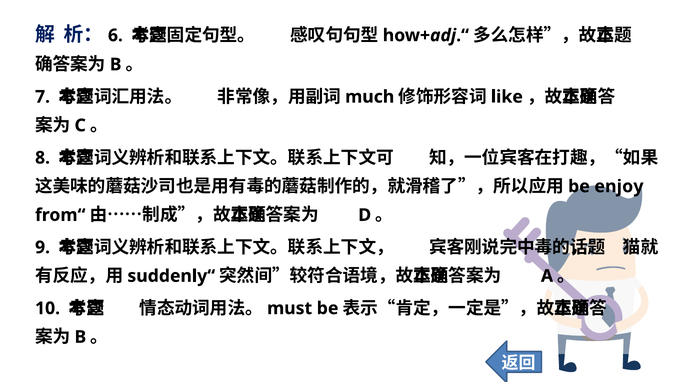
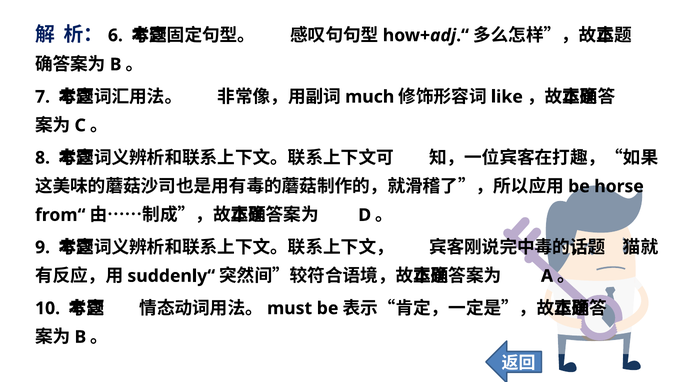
enjoy: enjoy -> horse (619, 186)
